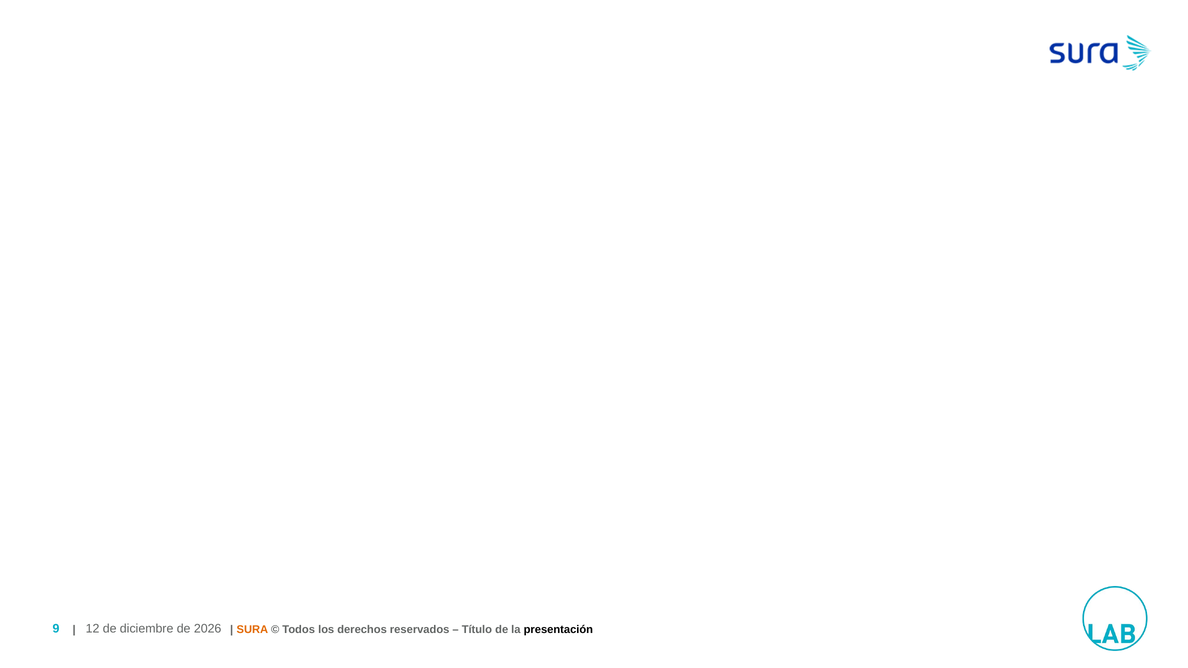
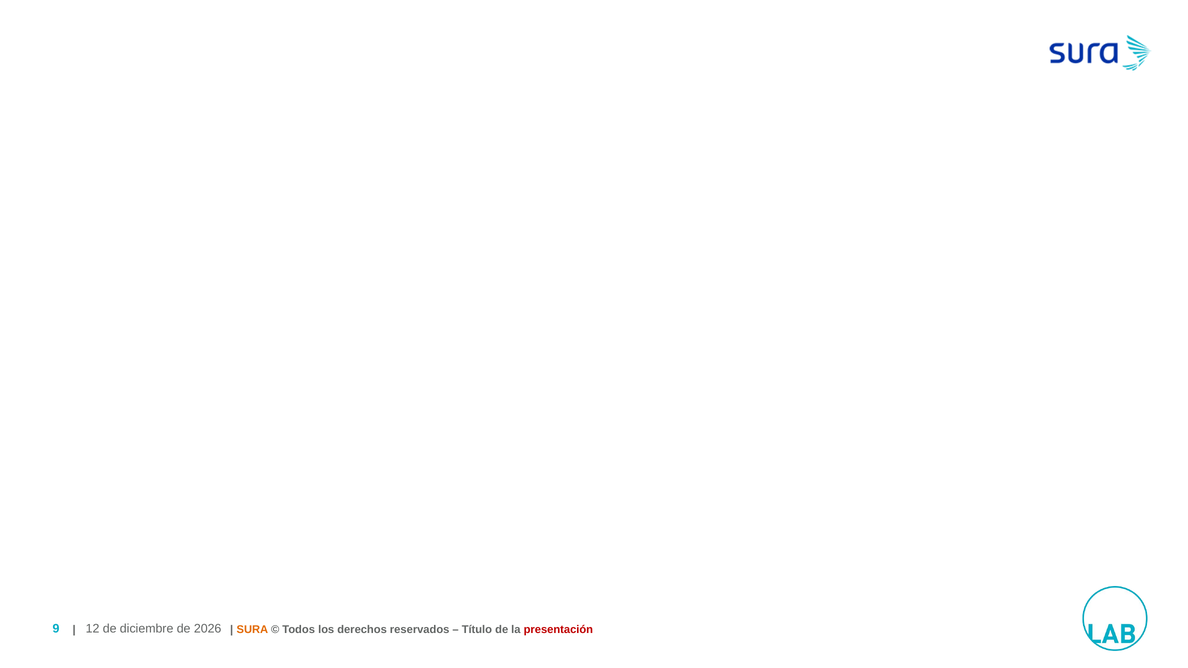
presentación colour: black -> red (558, 630)
